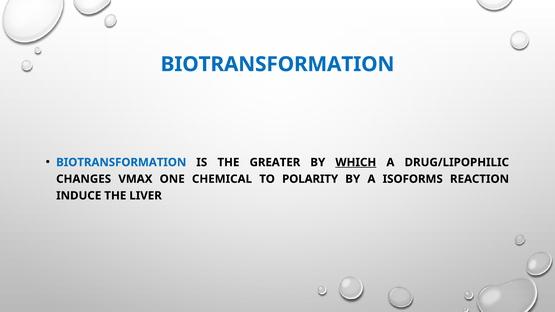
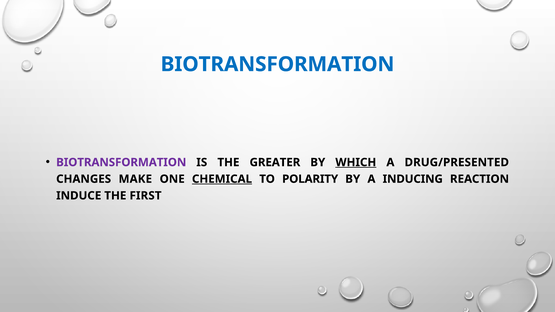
BIOTRANSFORMATION colour: blue -> purple (121, 162)
DRUG/LIPOPHILIC: DRUG/LIPOPHILIC -> DRUG/PRESENTED (457, 162)
VMAX: VMAX -> MAKE (135, 179)
CHEMICAL underline: none -> present (222, 179)
ISOFORMS: ISOFORMS -> INDUCING (413, 179)
LIVER: LIVER -> FIRST (146, 196)
